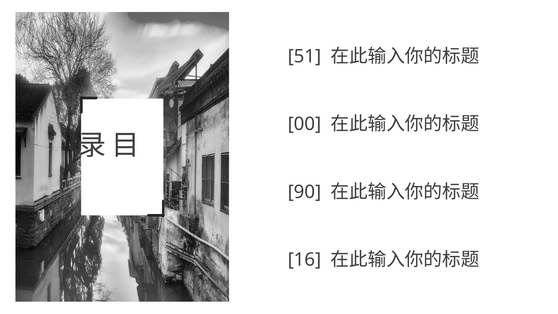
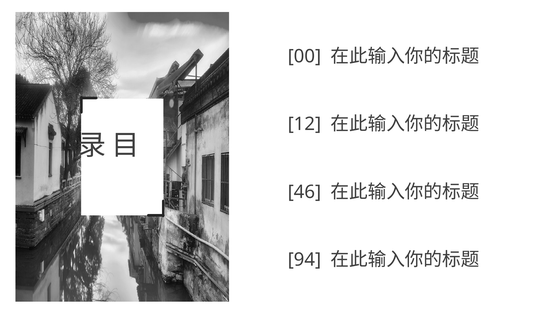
51: 51 -> 00 (304, 56)
00: 00 -> 12 (304, 124)
90: 90 -> 46 (304, 192)
16: 16 -> 94 (304, 260)
